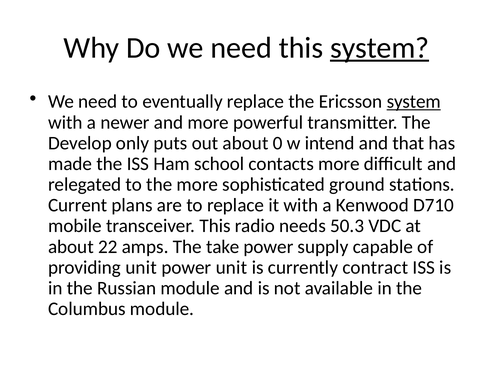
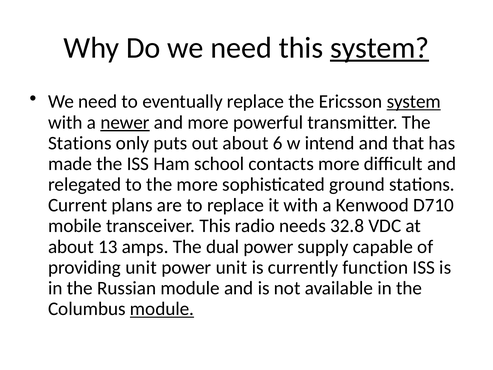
newer underline: none -> present (125, 122)
Develop: Develop -> Stations (80, 143)
0: 0 -> 6 (278, 143)
50.3: 50.3 -> 32.8 (347, 226)
22: 22 -> 13 (108, 247)
take: take -> dual (223, 247)
contract: contract -> function (375, 267)
module underline: none -> present (162, 309)
